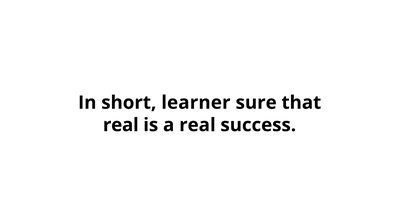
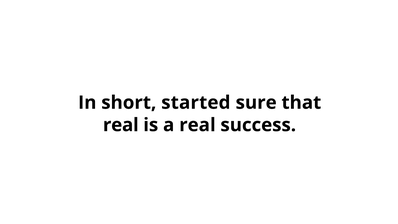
learner: learner -> started (196, 103)
